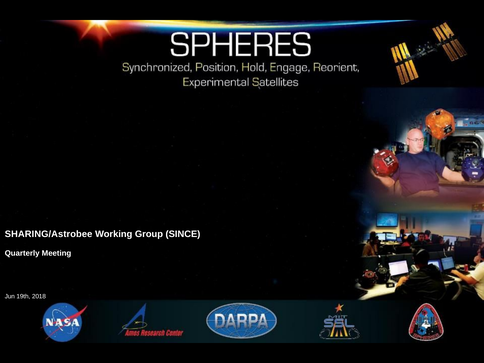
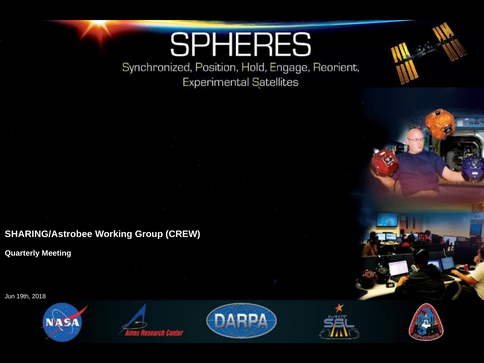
SINCE: SINCE -> CREW (183, 234)
